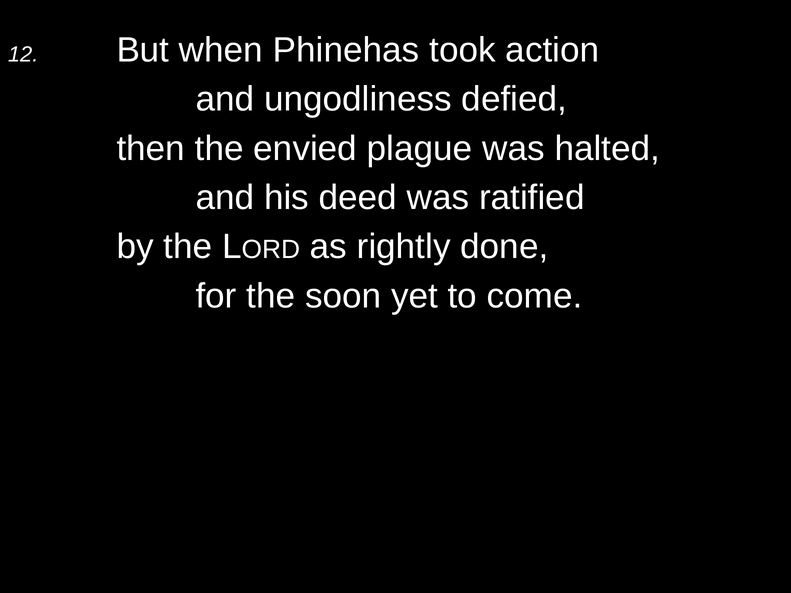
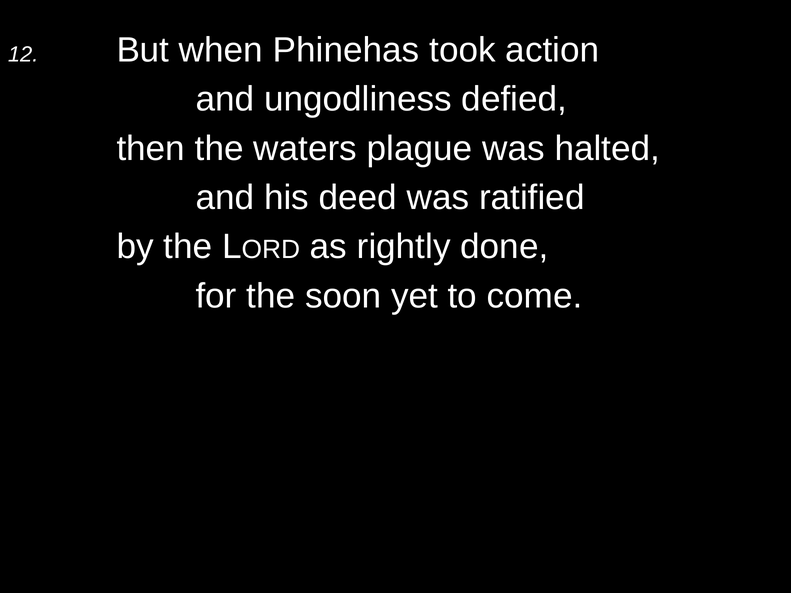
envied: envied -> waters (305, 148)
